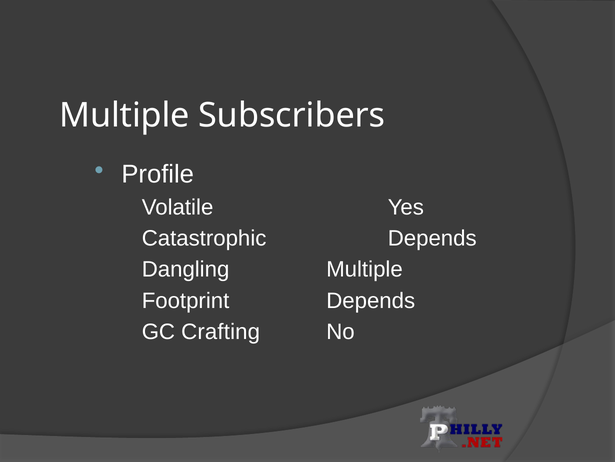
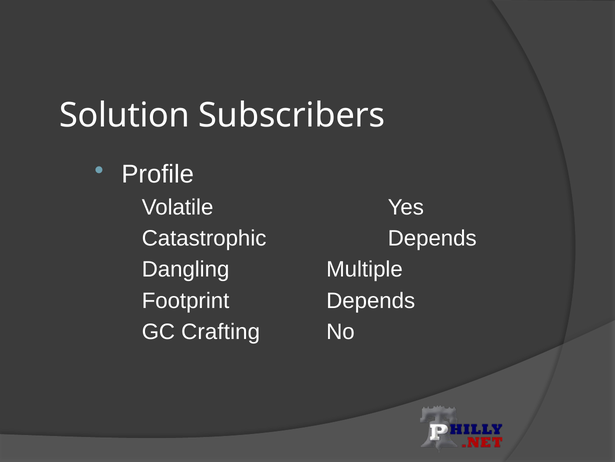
Multiple: Multiple -> Solution (125, 115)
